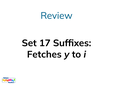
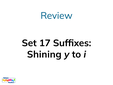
Fetches: Fetches -> Shining (44, 54)
